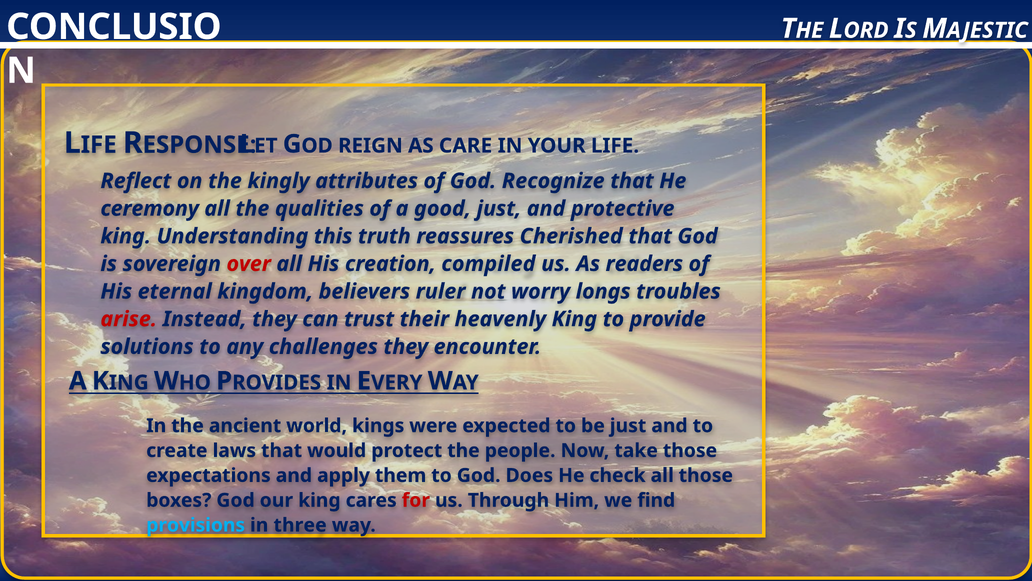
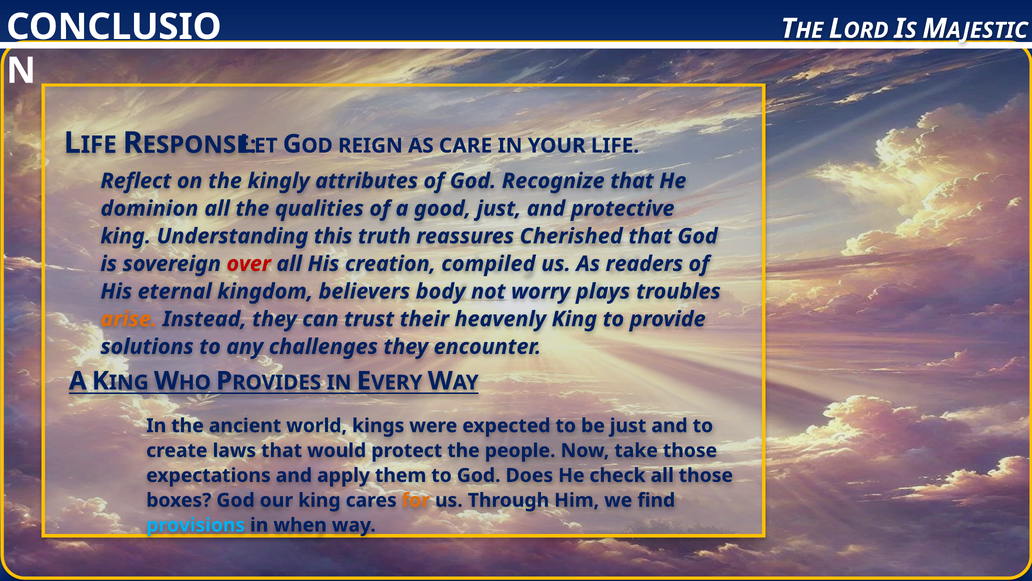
ceremony: ceremony -> dominion (149, 208)
ruler: ruler -> body (441, 291)
longs: longs -> plays (603, 291)
arise colour: red -> orange (129, 319)
for colour: red -> orange (416, 500)
three: three -> when (300, 525)
